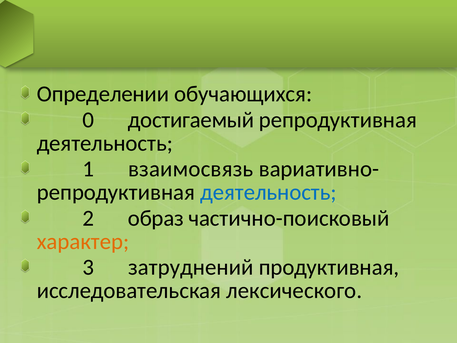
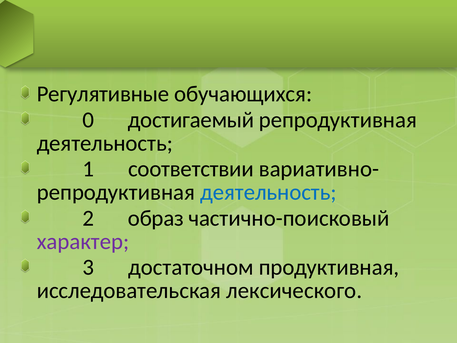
Определении: Определении -> Регулятивные (103, 94)
взаимосвязь: взаимосвязь -> соответствии (191, 169)
характер colour: orange -> purple (83, 241)
затруднений: затруднений -> достаточном (191, 267)
